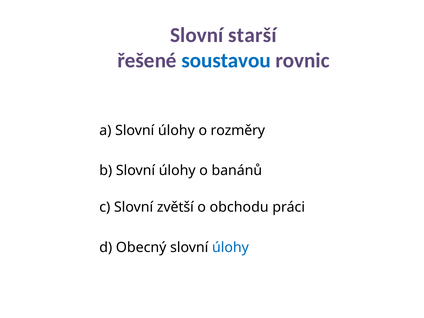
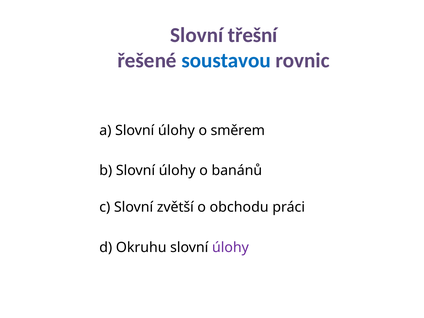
starší: starší -> třešní (253, 35)
rozměry: rozměry -> směrem (238, 130)
Obecný: Obecný -> Okruhu (141, 247)
úlohy colour: blue -> purple (230, 247)
